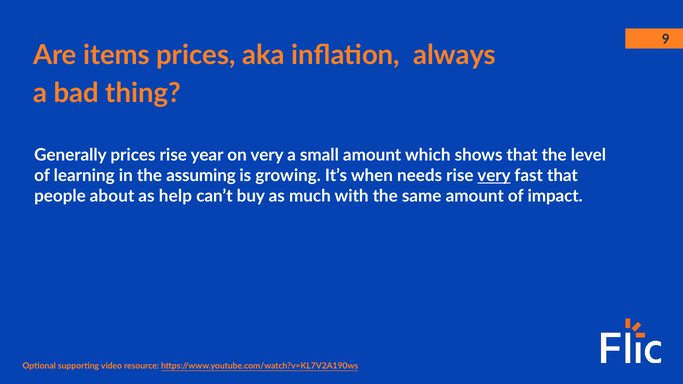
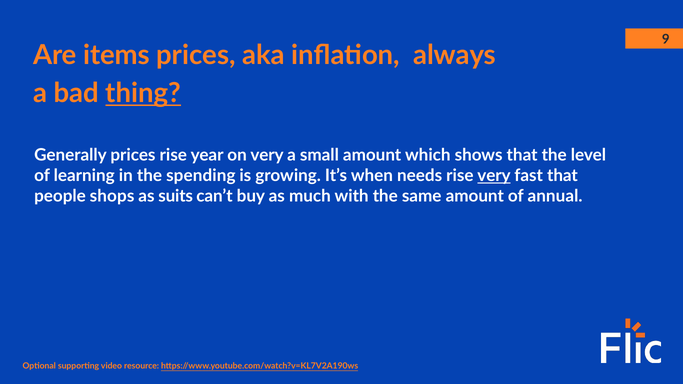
thing underline: none -> present (143, 93)
assuming: assuming -> spending (201, 176)
about: about -> shops (112, 196)
help: help -> suits (176, 196)
impact: impact -> annual (555, 196)
